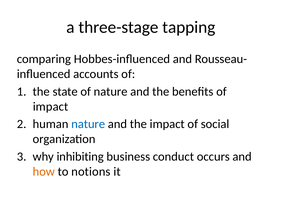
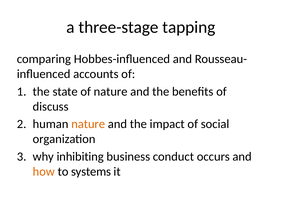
impact: impact -> discuss (51, 107)
nature colour: blue -> orange (88, 124)
notions: notions -> systems (91, 172)
